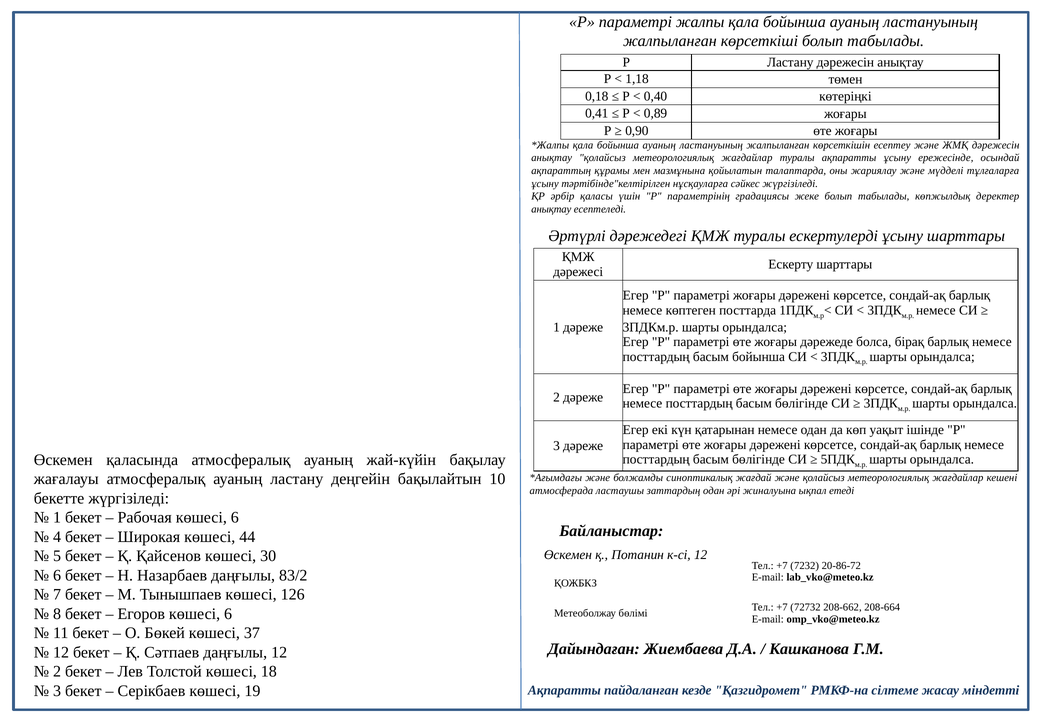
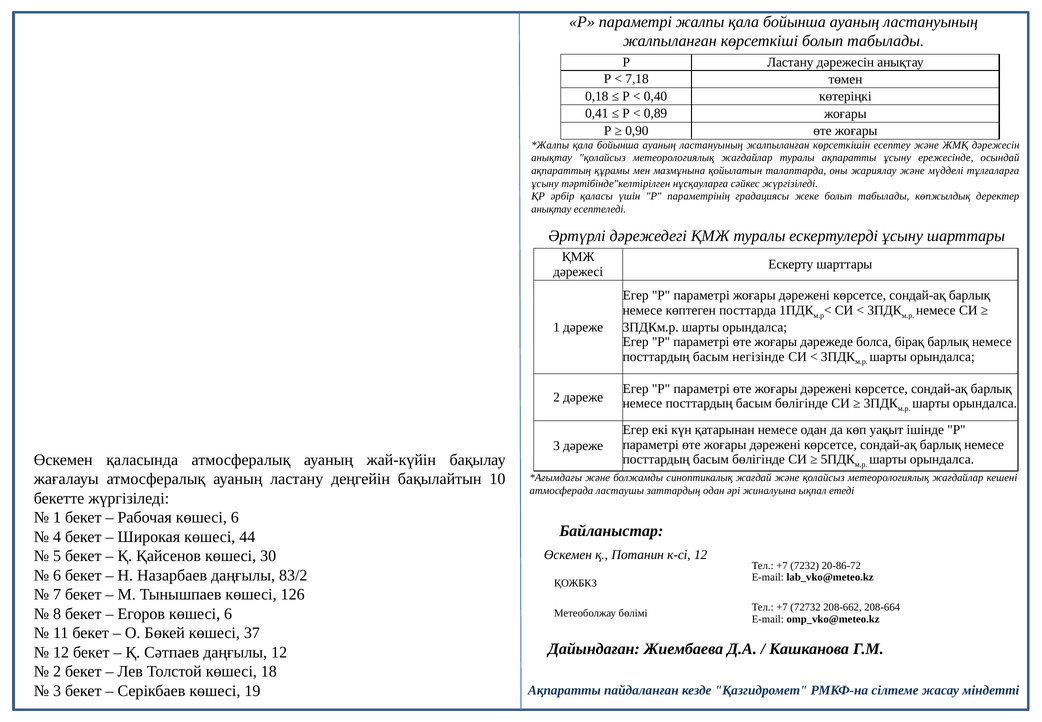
1,18: 1,18 -> 7,18 (637, 79)
басым бойынша: бойынша -> негізінде (758, 356)
